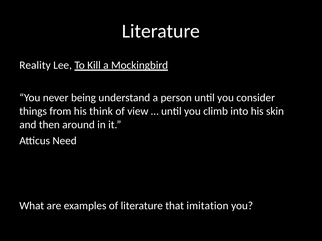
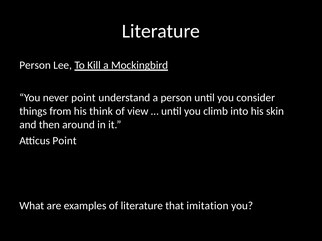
Reality: Reality -> Person (35, 65)
never being: being -> point (83, 98)
Atticus Need: Need -> Point (65, 141)
